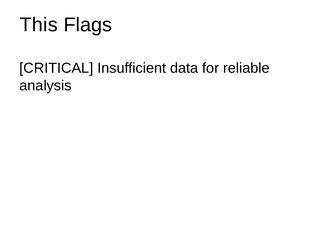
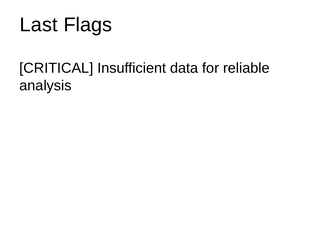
This: This -> Last (39, 25)
